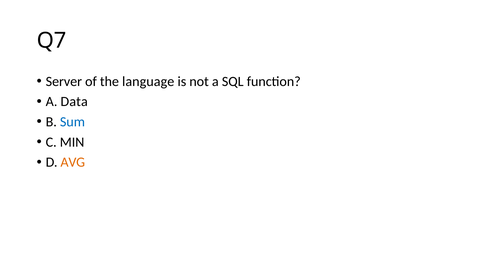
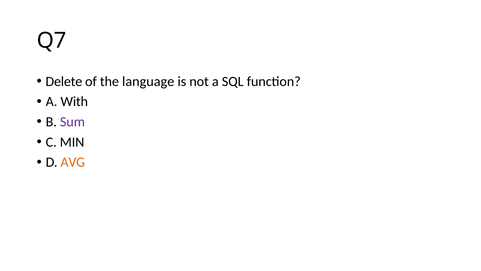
Server: Server -> Delete (64, 81)
Data: Data -> With (74, 101)
Sum colour: blue -> purple (72, 122)
